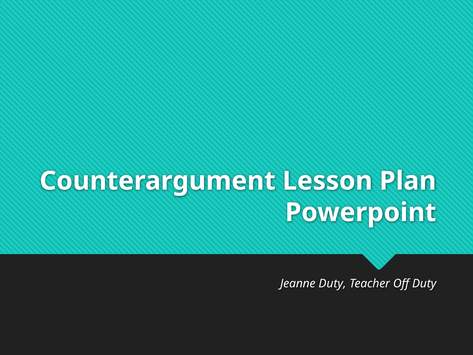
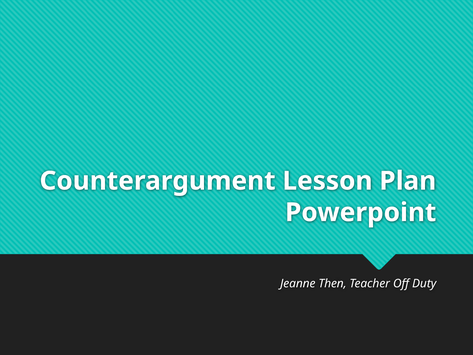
Jeanne Duty: Duty -> Then (333, 283)
